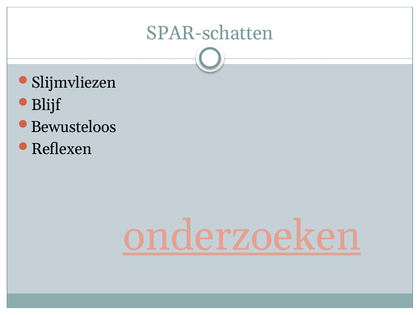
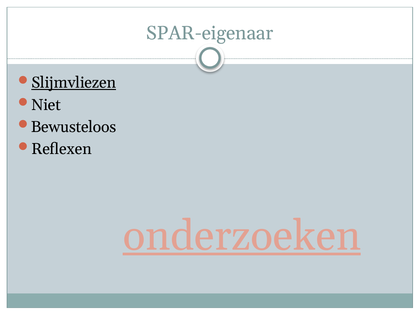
SPAR-schatten: SPAR-schatten -> SPAR-eigenaar (210, 33)
Slijmvliezen underline: none -> present (74, 83)
Blijf: Blijf -> Niet (46, 105)
